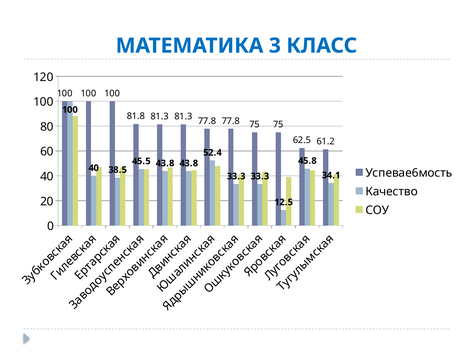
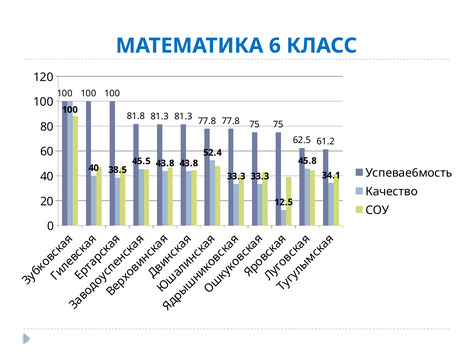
3: 3 -> 6 (275, 46)
